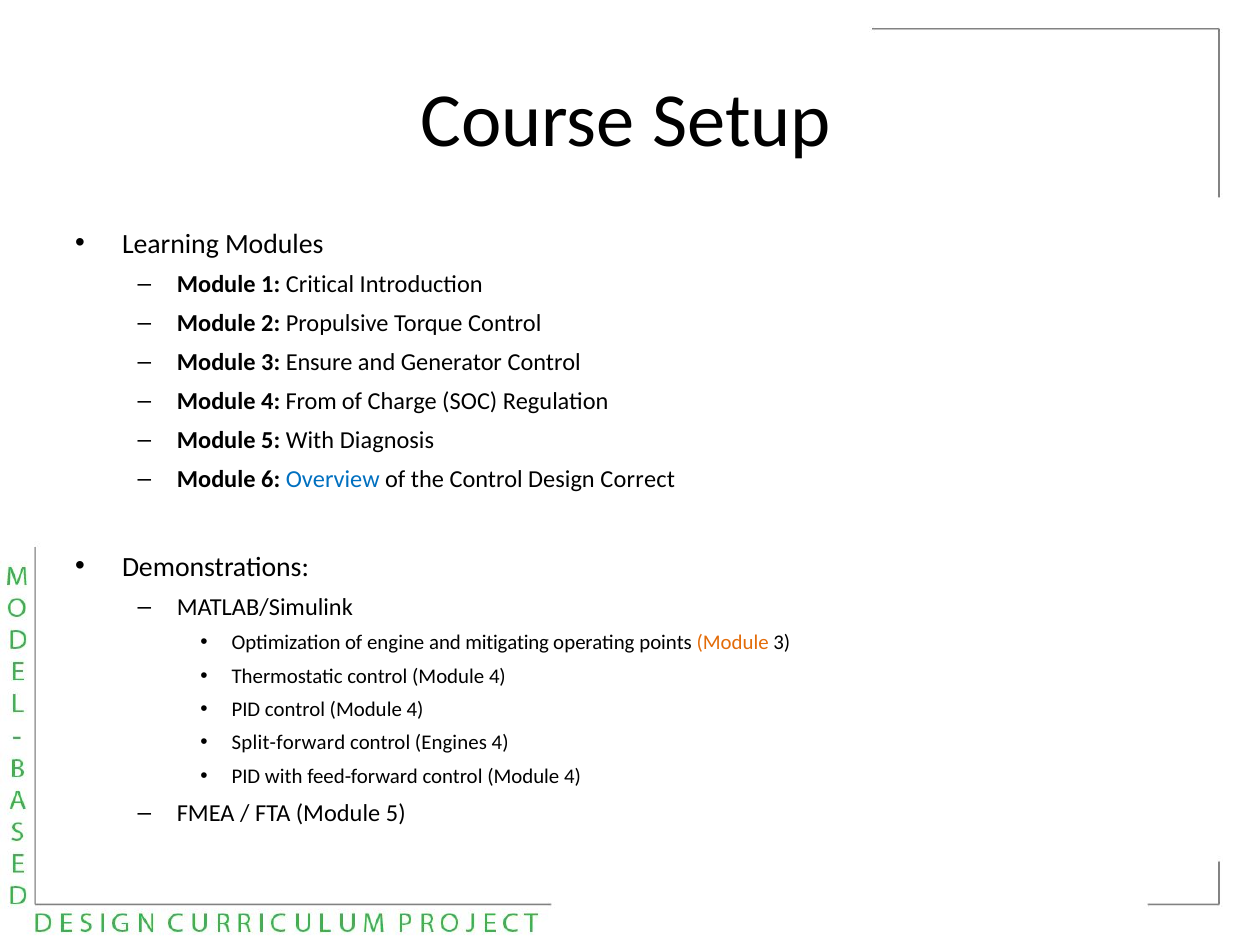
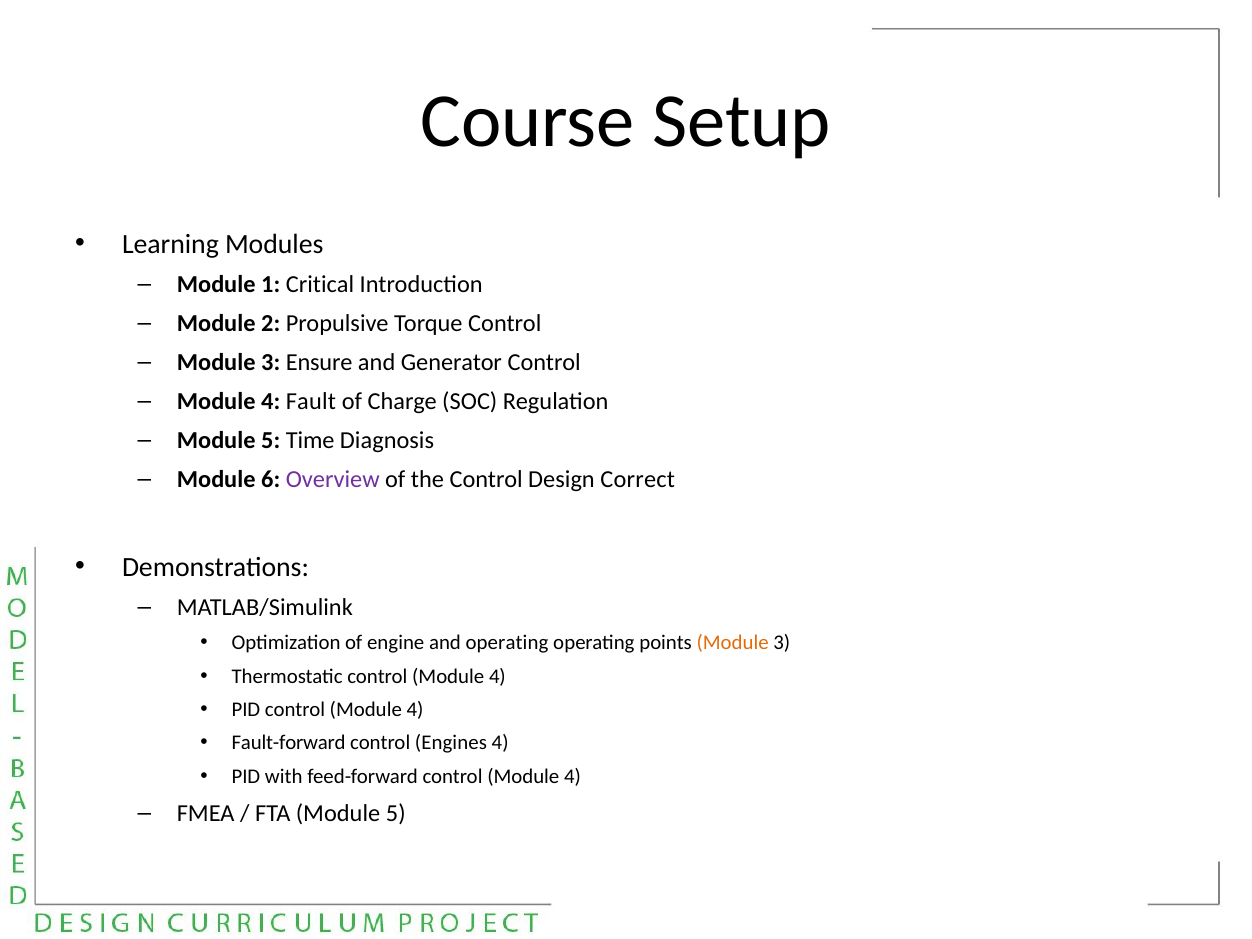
From: From -> Fault (311, 402)
5 With: With -> Time (310, 441)
Overview colour: blue -> purple (333, 480)
and mitigating: mitigating -> operating (507, 643)
Split-forward: Split-forward -> Fault-forward (289, 743)
